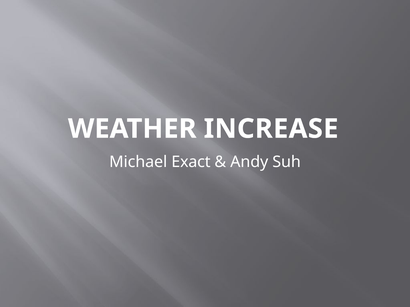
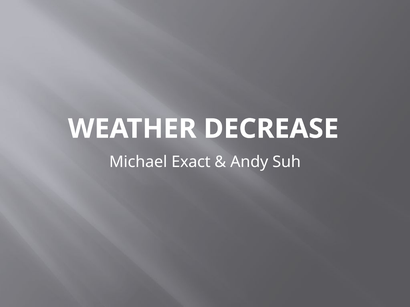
INCREASE: INCREASE -> DECREASE (271, 129)
